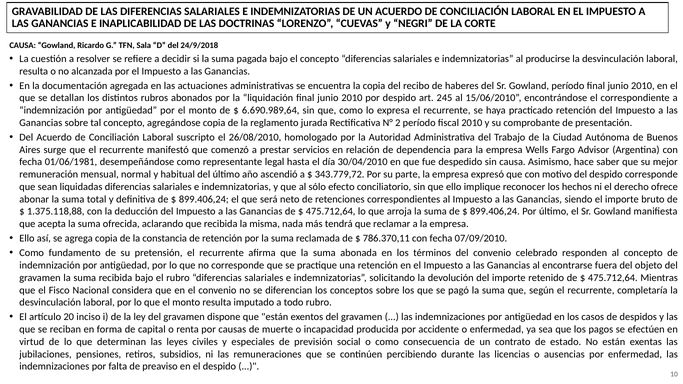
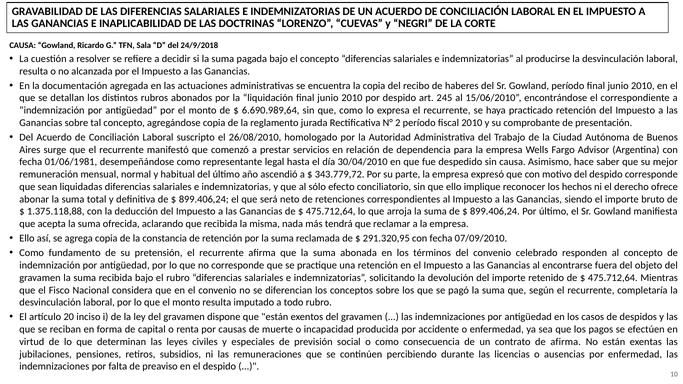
786.370,11: 786.370,11 -> 291.320,95 (386, 239)
de estado: estado -> afirma (566, 342)
